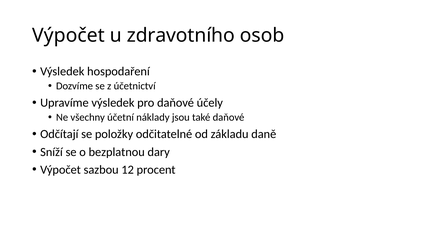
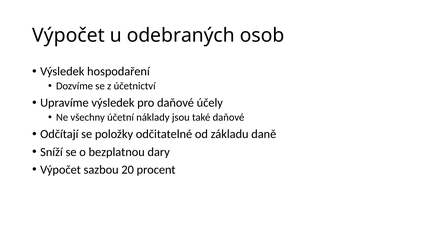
zdravotního: zdravotního -> odebraných (181, 36)
12: 12 -> 20 (128, 170)
